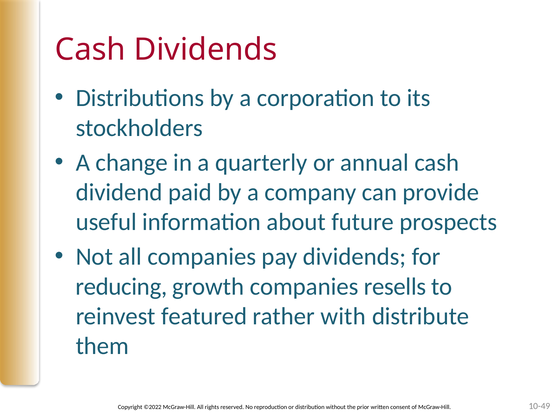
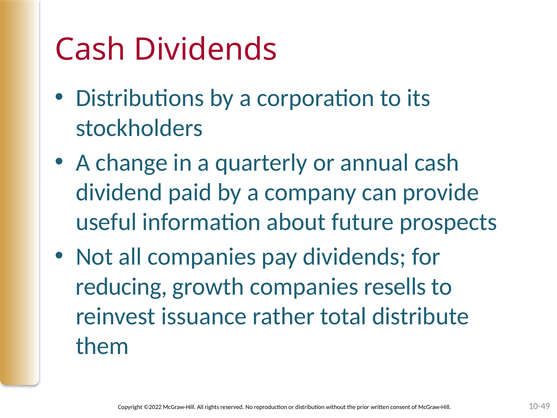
featured: featured -> issuance (204, 316)
with: with -> total (343, 316)
